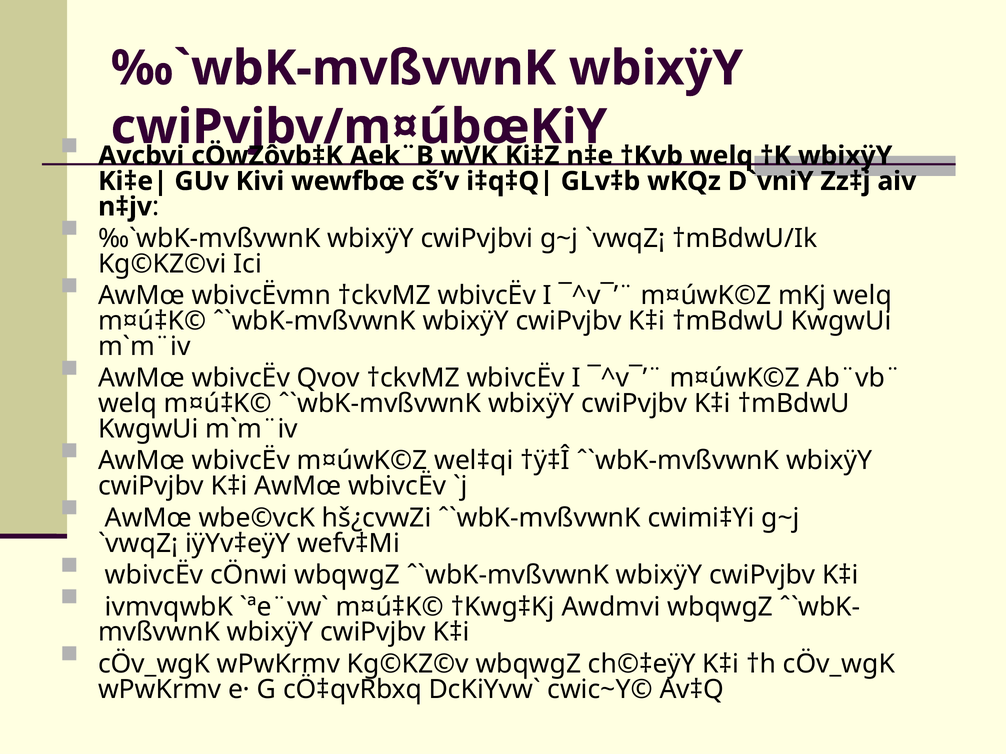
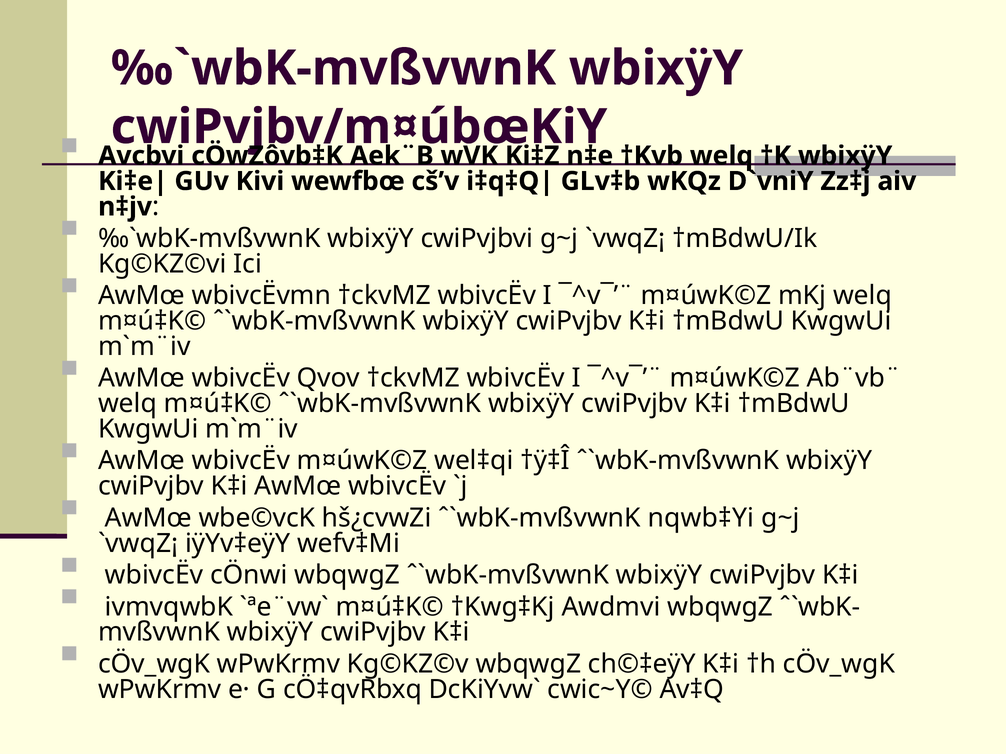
cwimi‡Yi: cwimi‡Yi -> nqwb‡Yi (701, 518)
